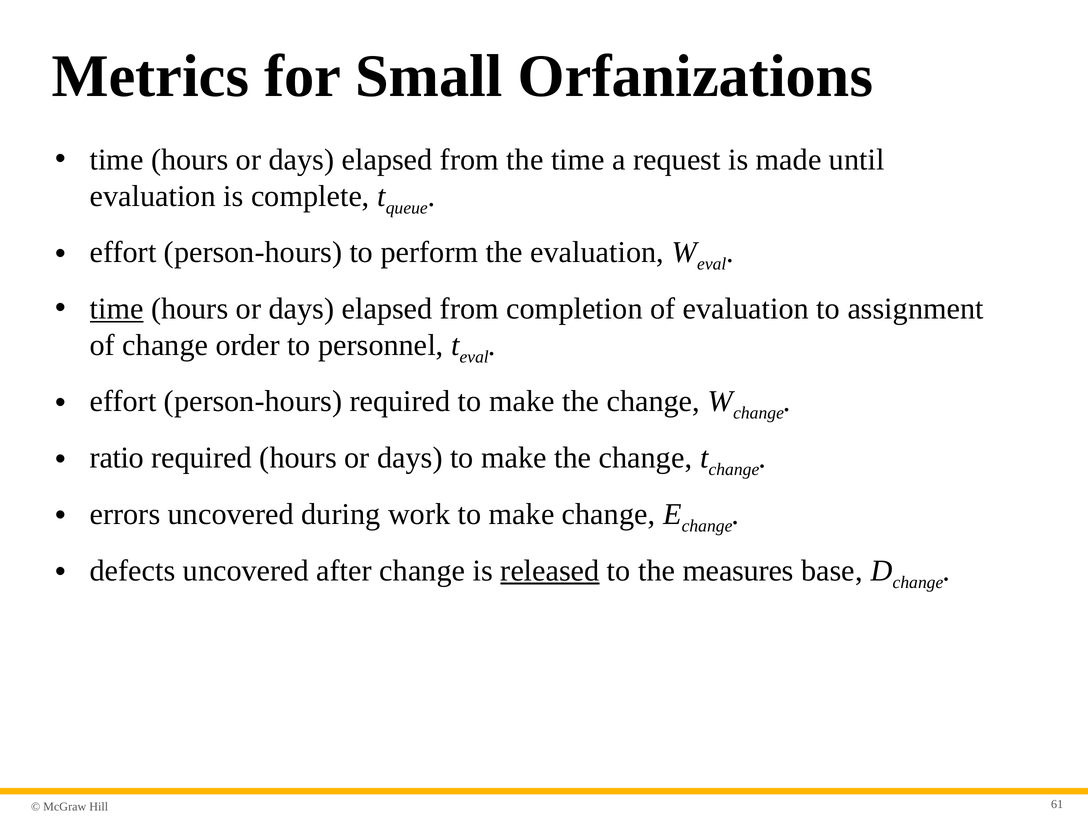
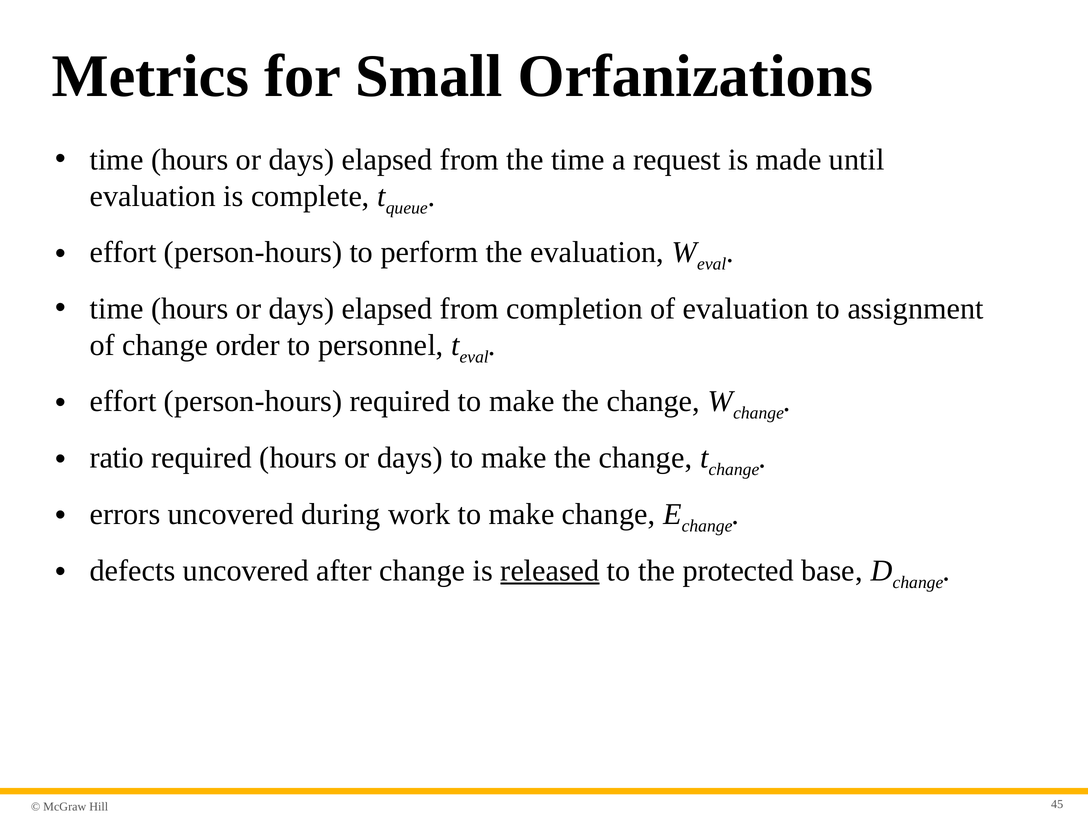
time underline: present -> none (117, 309)
measures: measures -> protected (738, 571)
61: 61 -> 45 (1057, 804)
